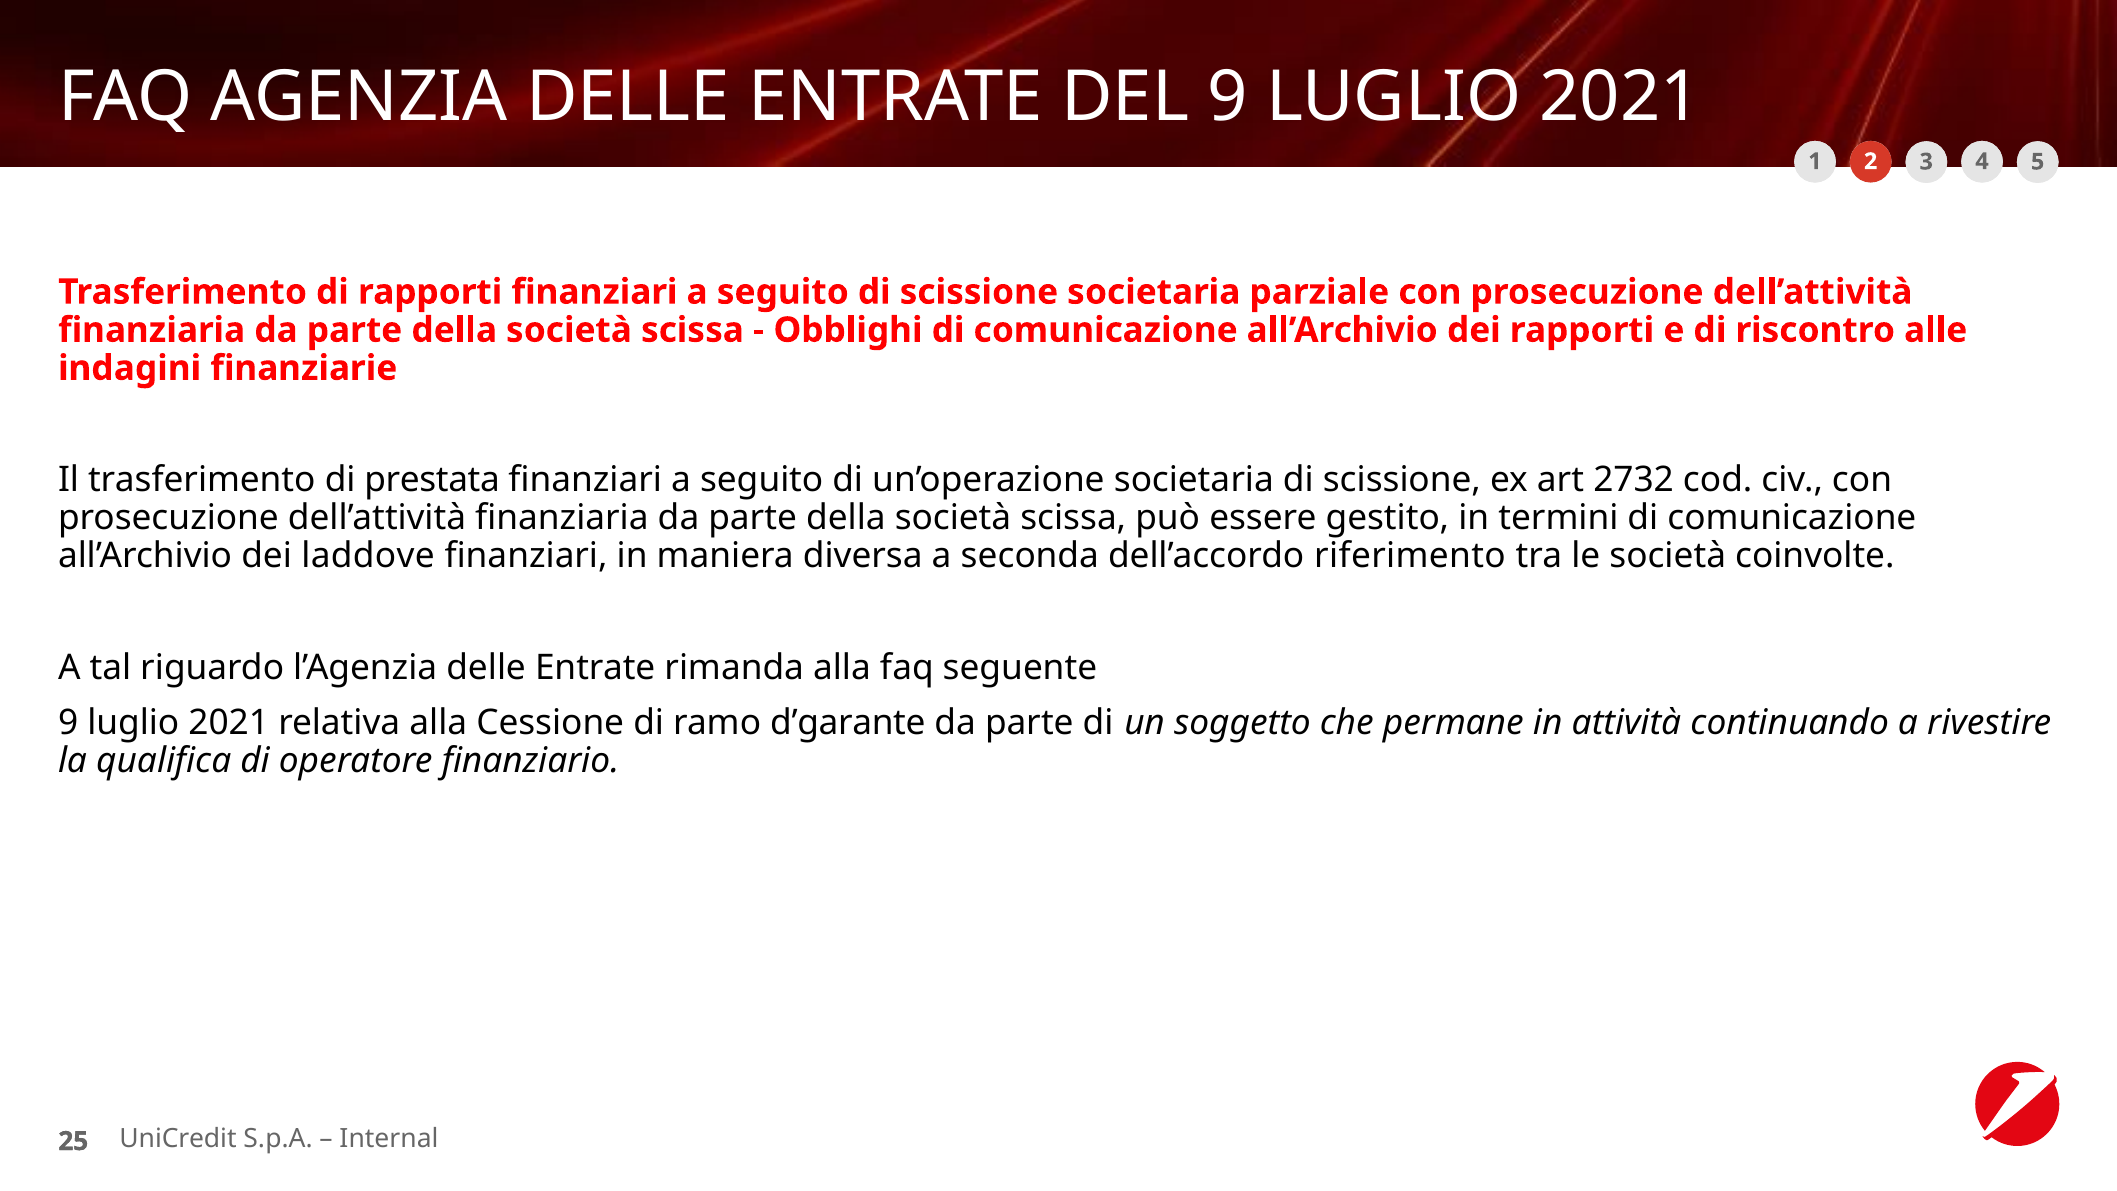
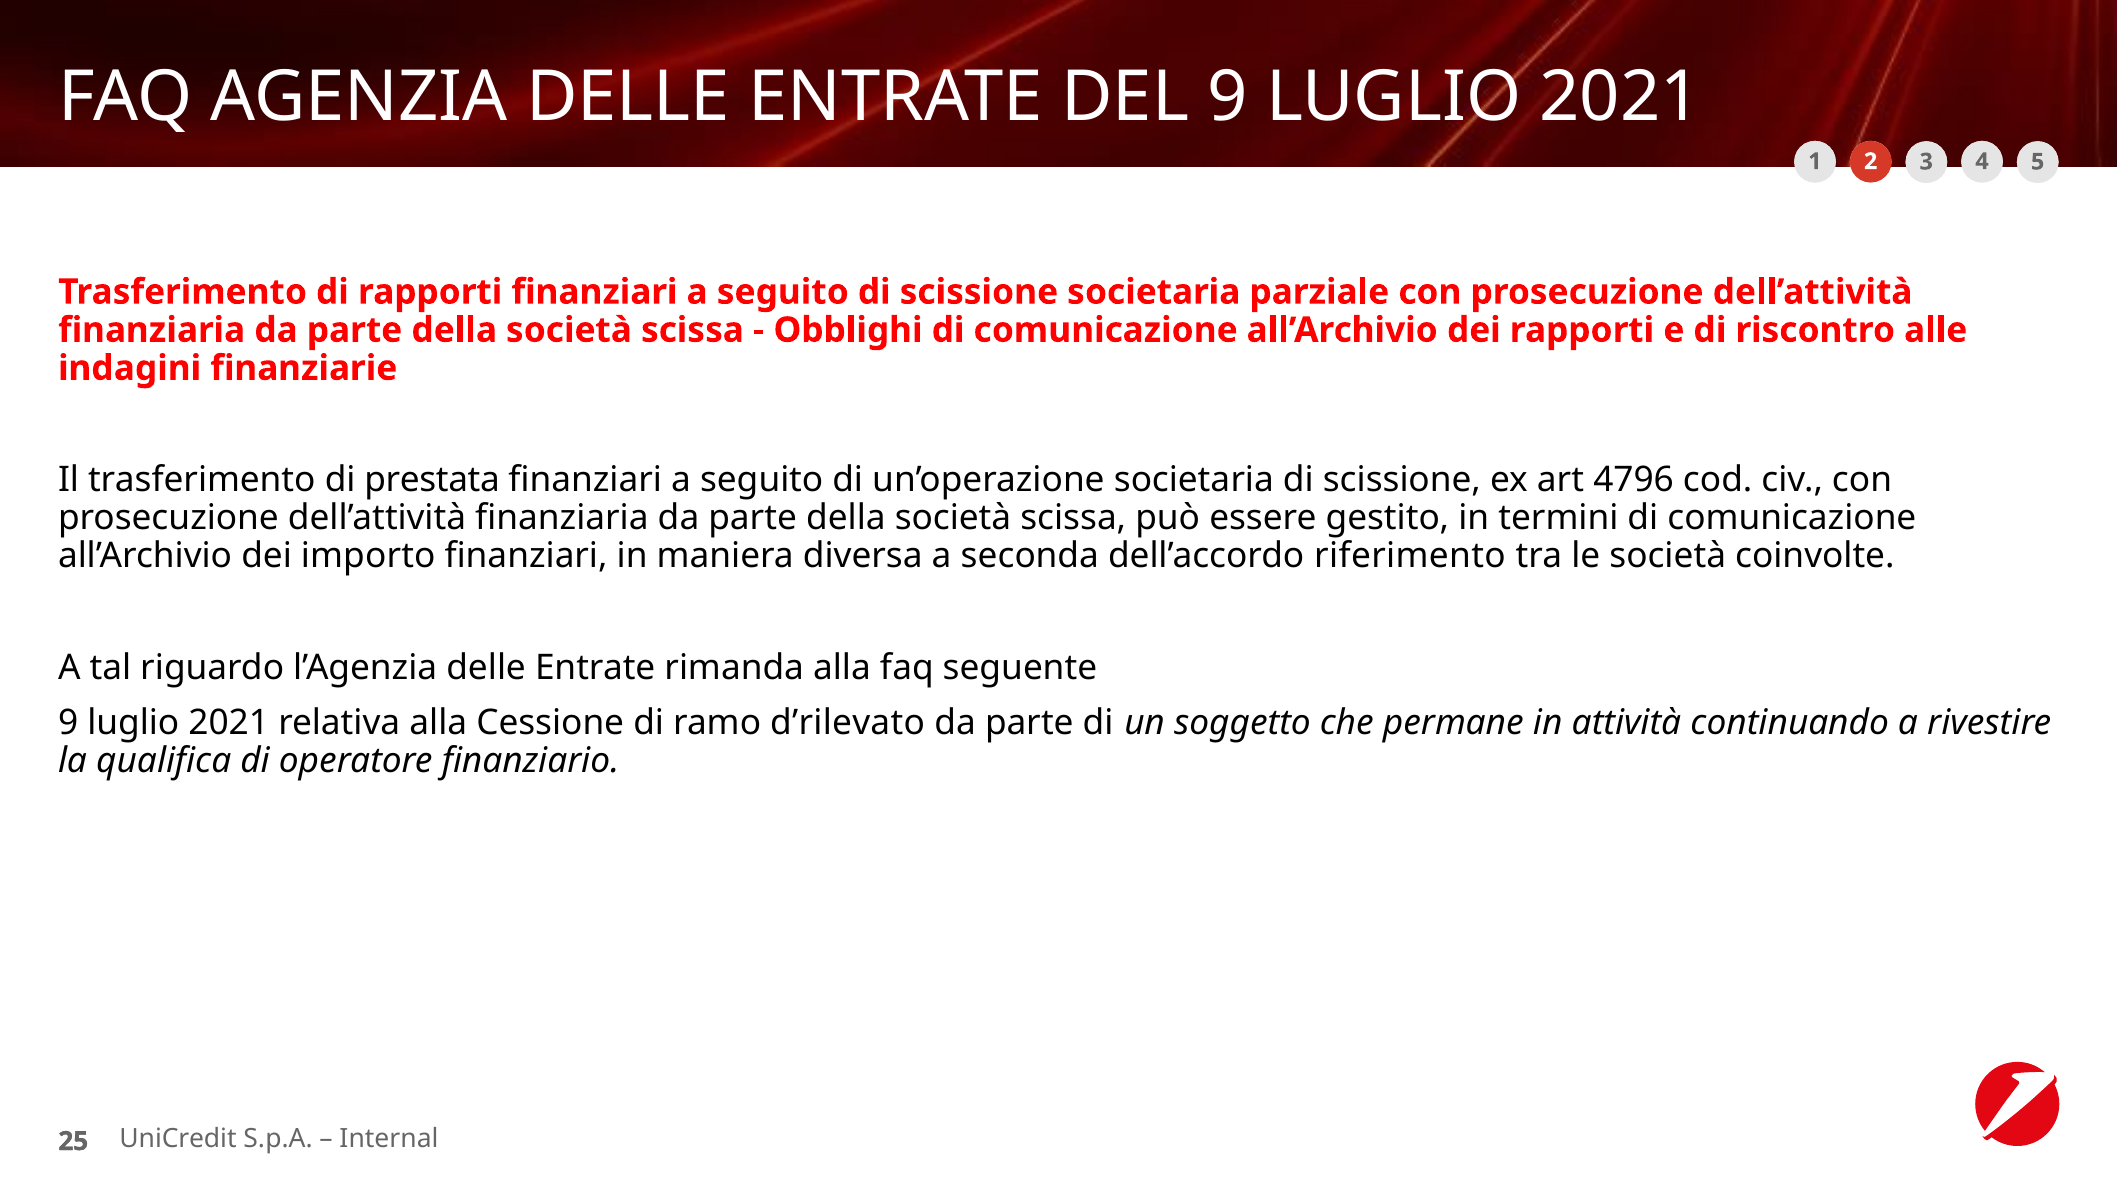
2732: 2732 -> 4796 (1634, 480)
laddove: laddove -> importo (368, 556)
d’garante: d’garante -> d’rilevato (848, 723)
